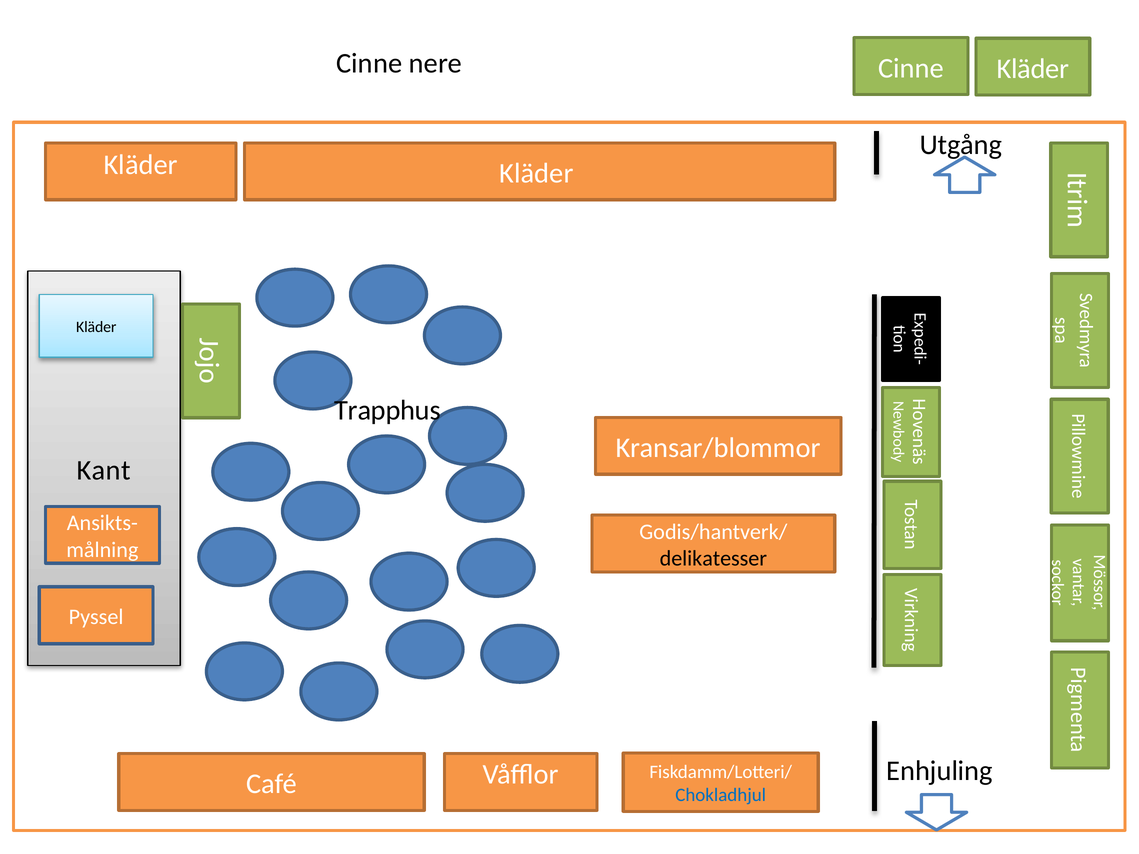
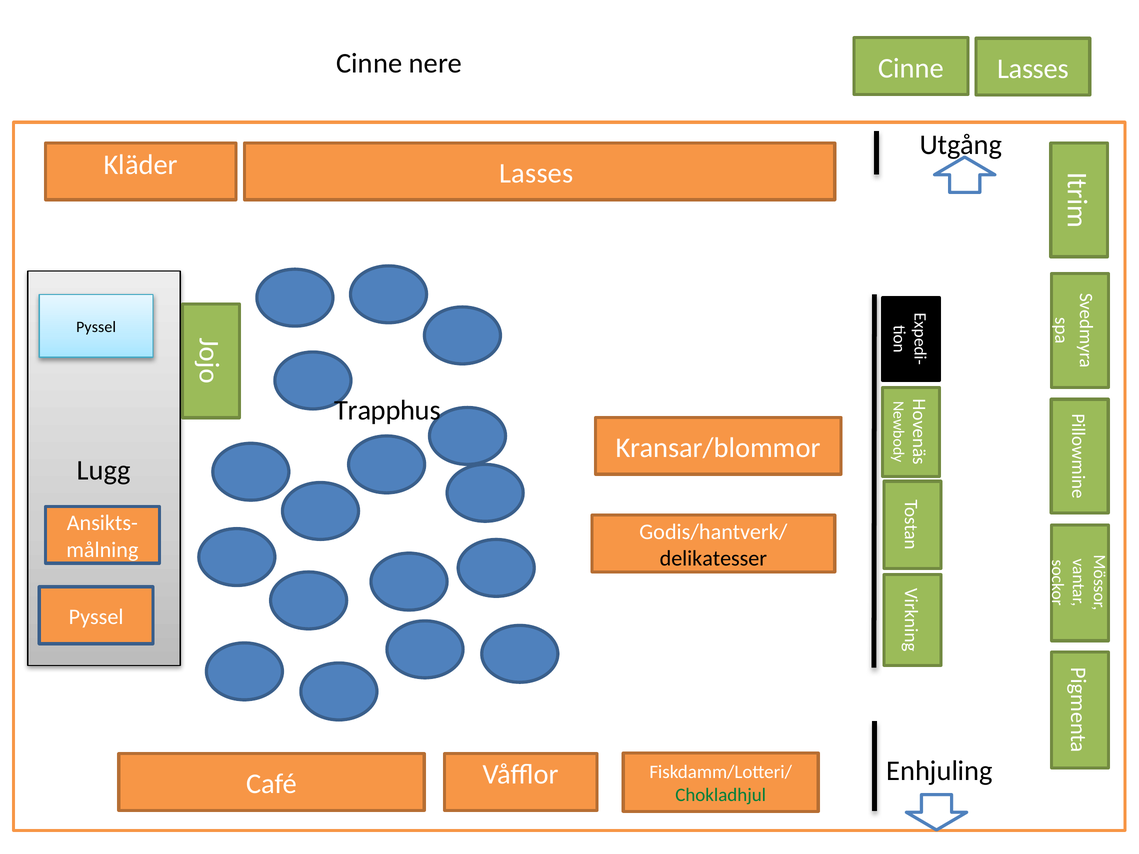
Cinne Kläder: Kläder -> Lasses (1033, 69)
Kläder Kläder: Kläder -> Lasses (536, 173)
Kläder: Kläder -> Pyssel (96, 327)
Kant: Kant -> Lugg (104, 470)
Chokladhjul colour: blue -> green (721, 795)
